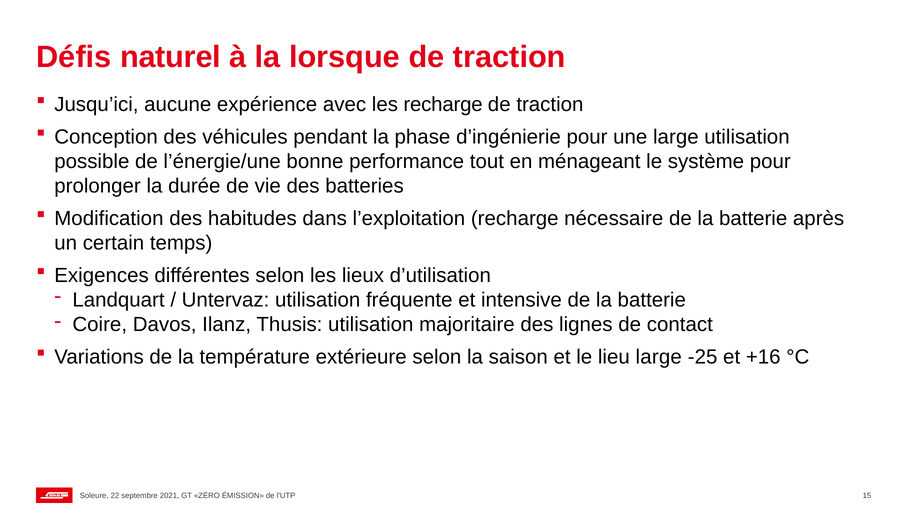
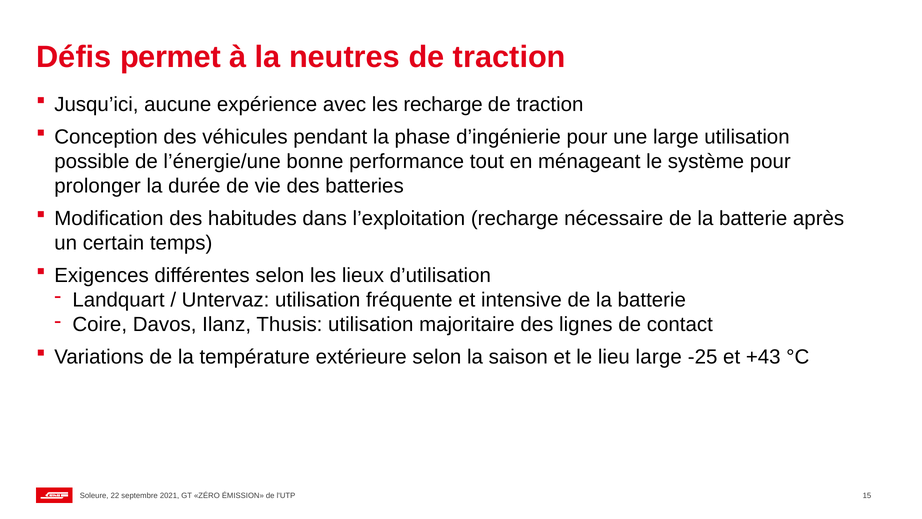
naturel: naturel -> permet (171, 57)
lorsque: lorsque -> neutres (345, 57)
+16: +16 -> +43 (763, 357)
